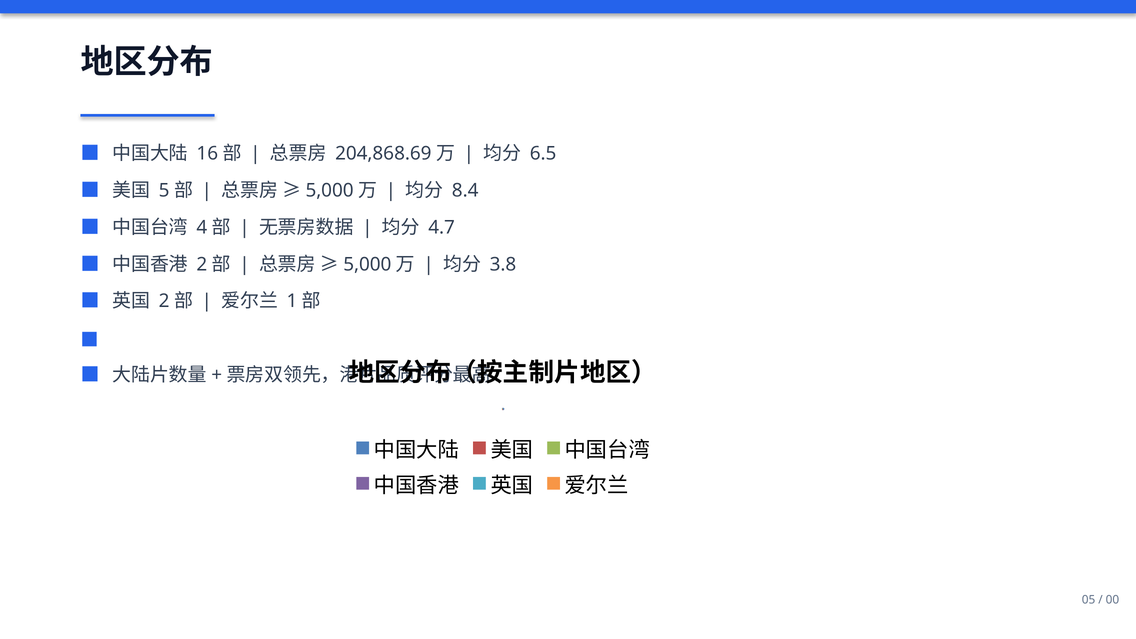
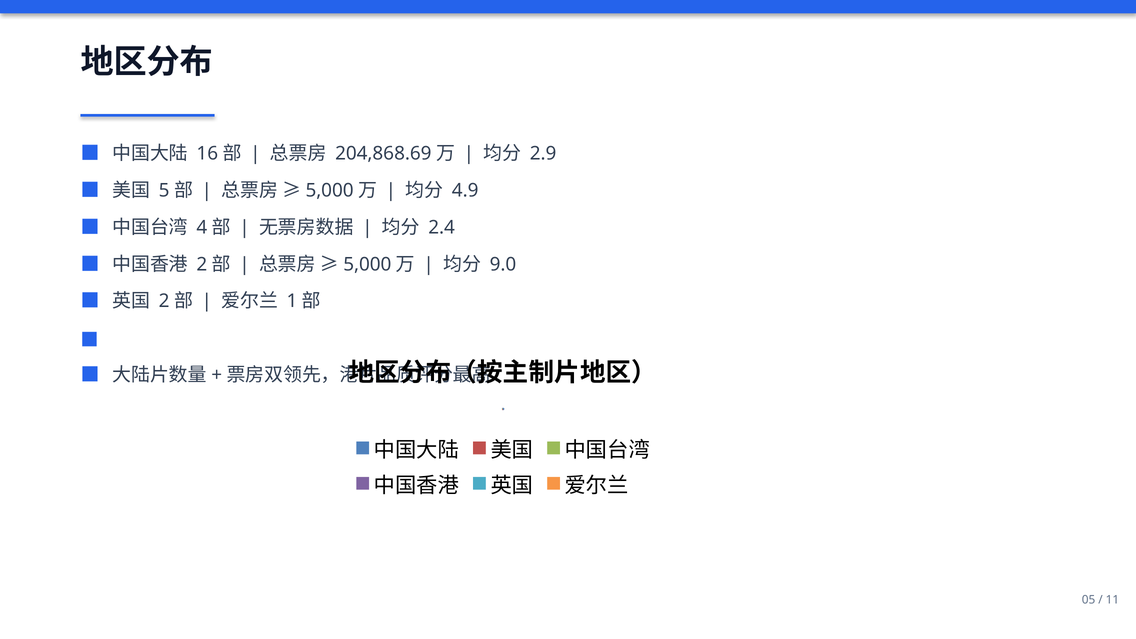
6.5: 6.5 -> 2.9 (543, 154)
8.4: 8.4 -> 4.9 (465, 190)
4.7: 4.7 -> 2.4 (442, 227)
3.8: 3.8 -> 9.0 (503, 264)
00: 00 -> 11 (1112, 600)
